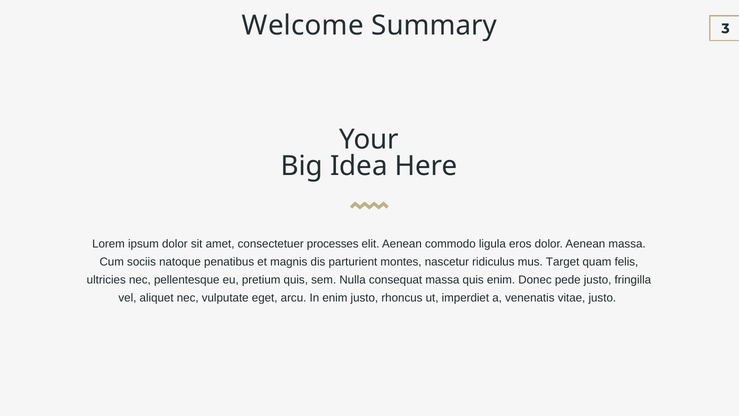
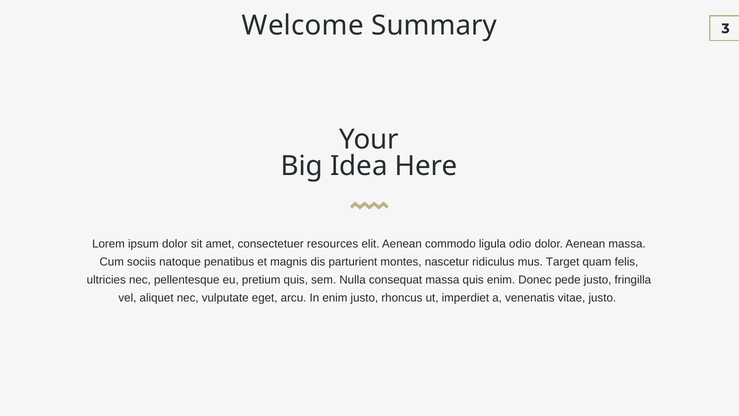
processes: processes -> resources (333, 244)
eros: eros -> odio (520, 244)
